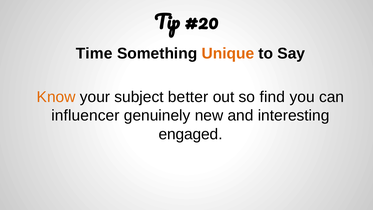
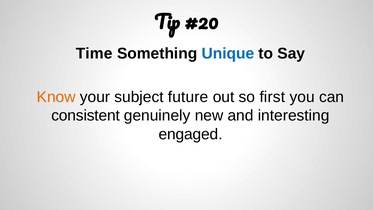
Unique colour: orange -> blue (228, 53)
better: better -> future (188, 97)
find: find -> first (272, 97)
influencer: influencer -> consistent (86, 116)
